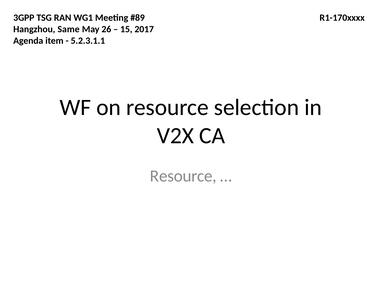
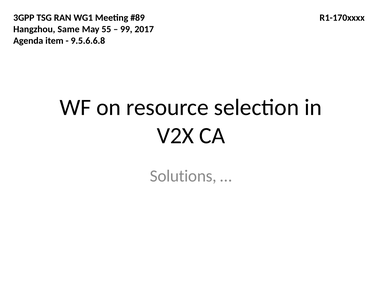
26: 26 -> 55 (106, 29)
15: 15 -> 99 (126, 29)
5.2.3.1.1: 5.2.3.1.1 -> 9.5.6.6.8 (88, 41)
Resource: Resource -> Solutions (183, 176)
